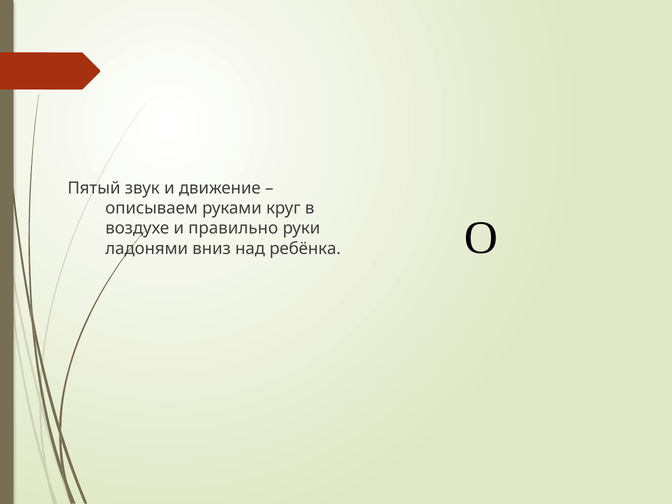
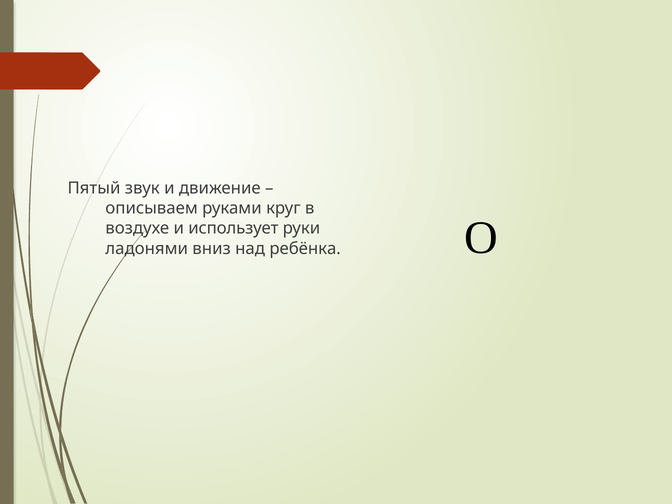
правильно: правильно -> использует (233, 228)
